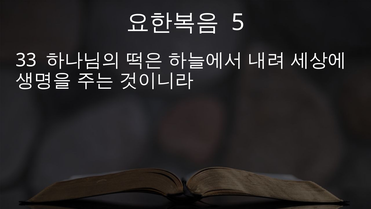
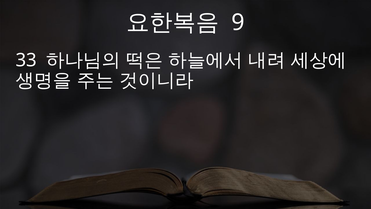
5: 5 -> 9 (238, 22)
